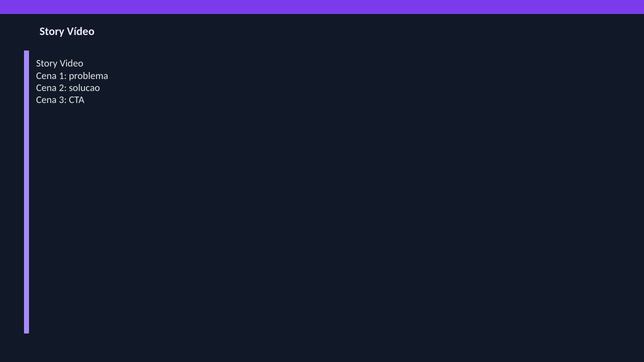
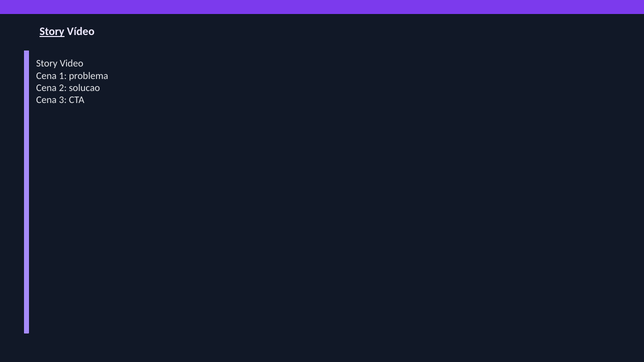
Story underline: none -> present (52, 32)
